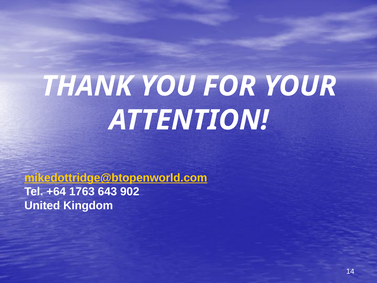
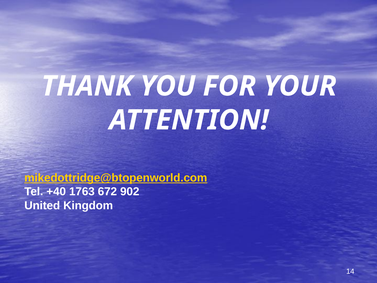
+64: +64 -> +40 (56, 191)
643: 643 -> 672 (107, 191)
